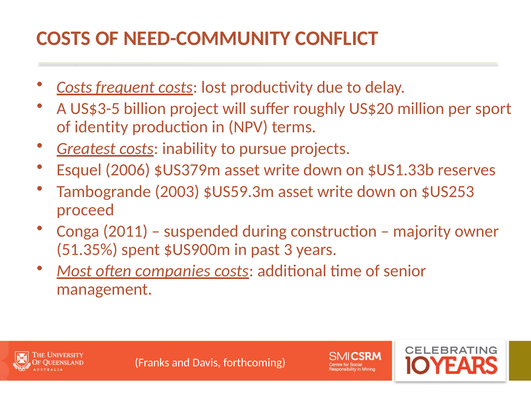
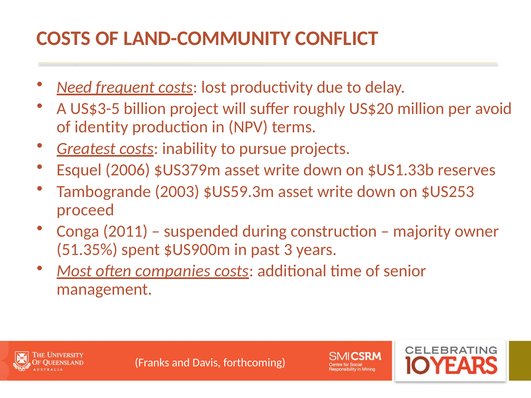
NEED-COMMUNITY: NEED-COMMUNITY -> LAND-COMMUNITY (207, 38)
Costs: Costs -> Need (74, 87)
sport: sport -> avoid (493, 109)
